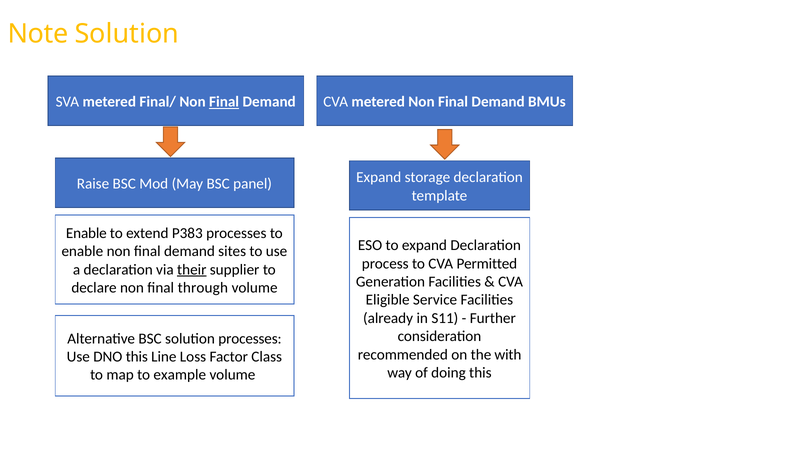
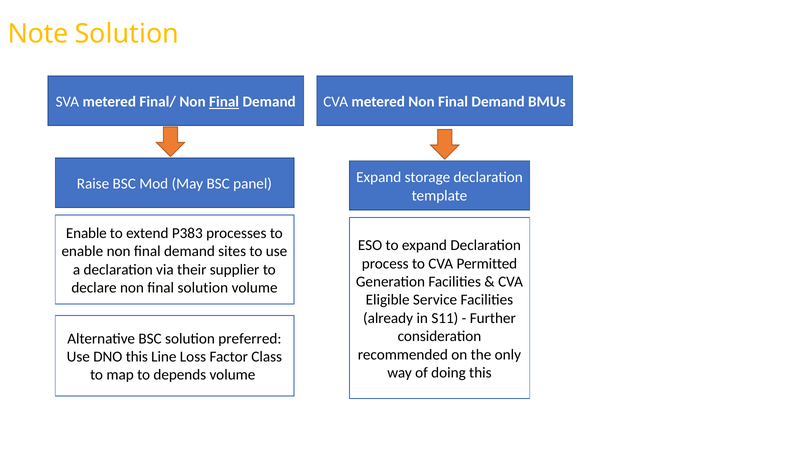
their underline: present -> none (192, 270)
final through: through -> solution (203, 288)
solution processes: processes -> preferred (250, 339)
with: with -> only (508, 355)
example: example -> depends (180, 375)
